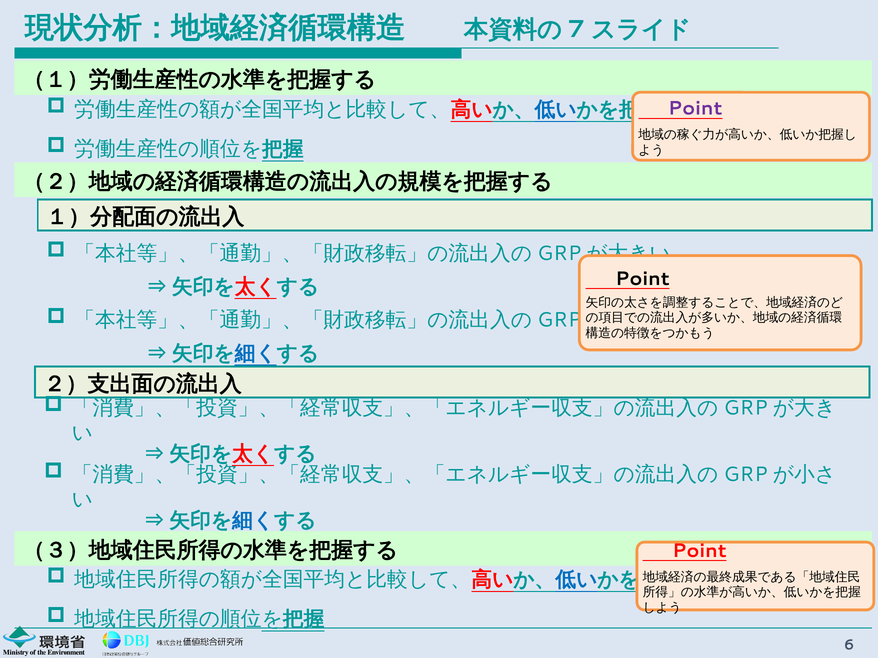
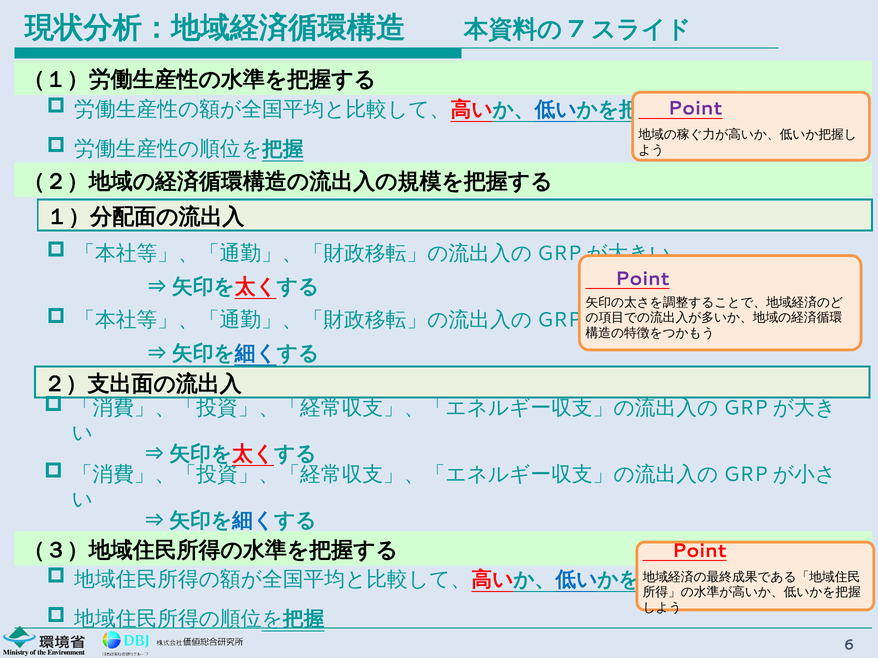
Point colour: black -> purple (642, 279)
